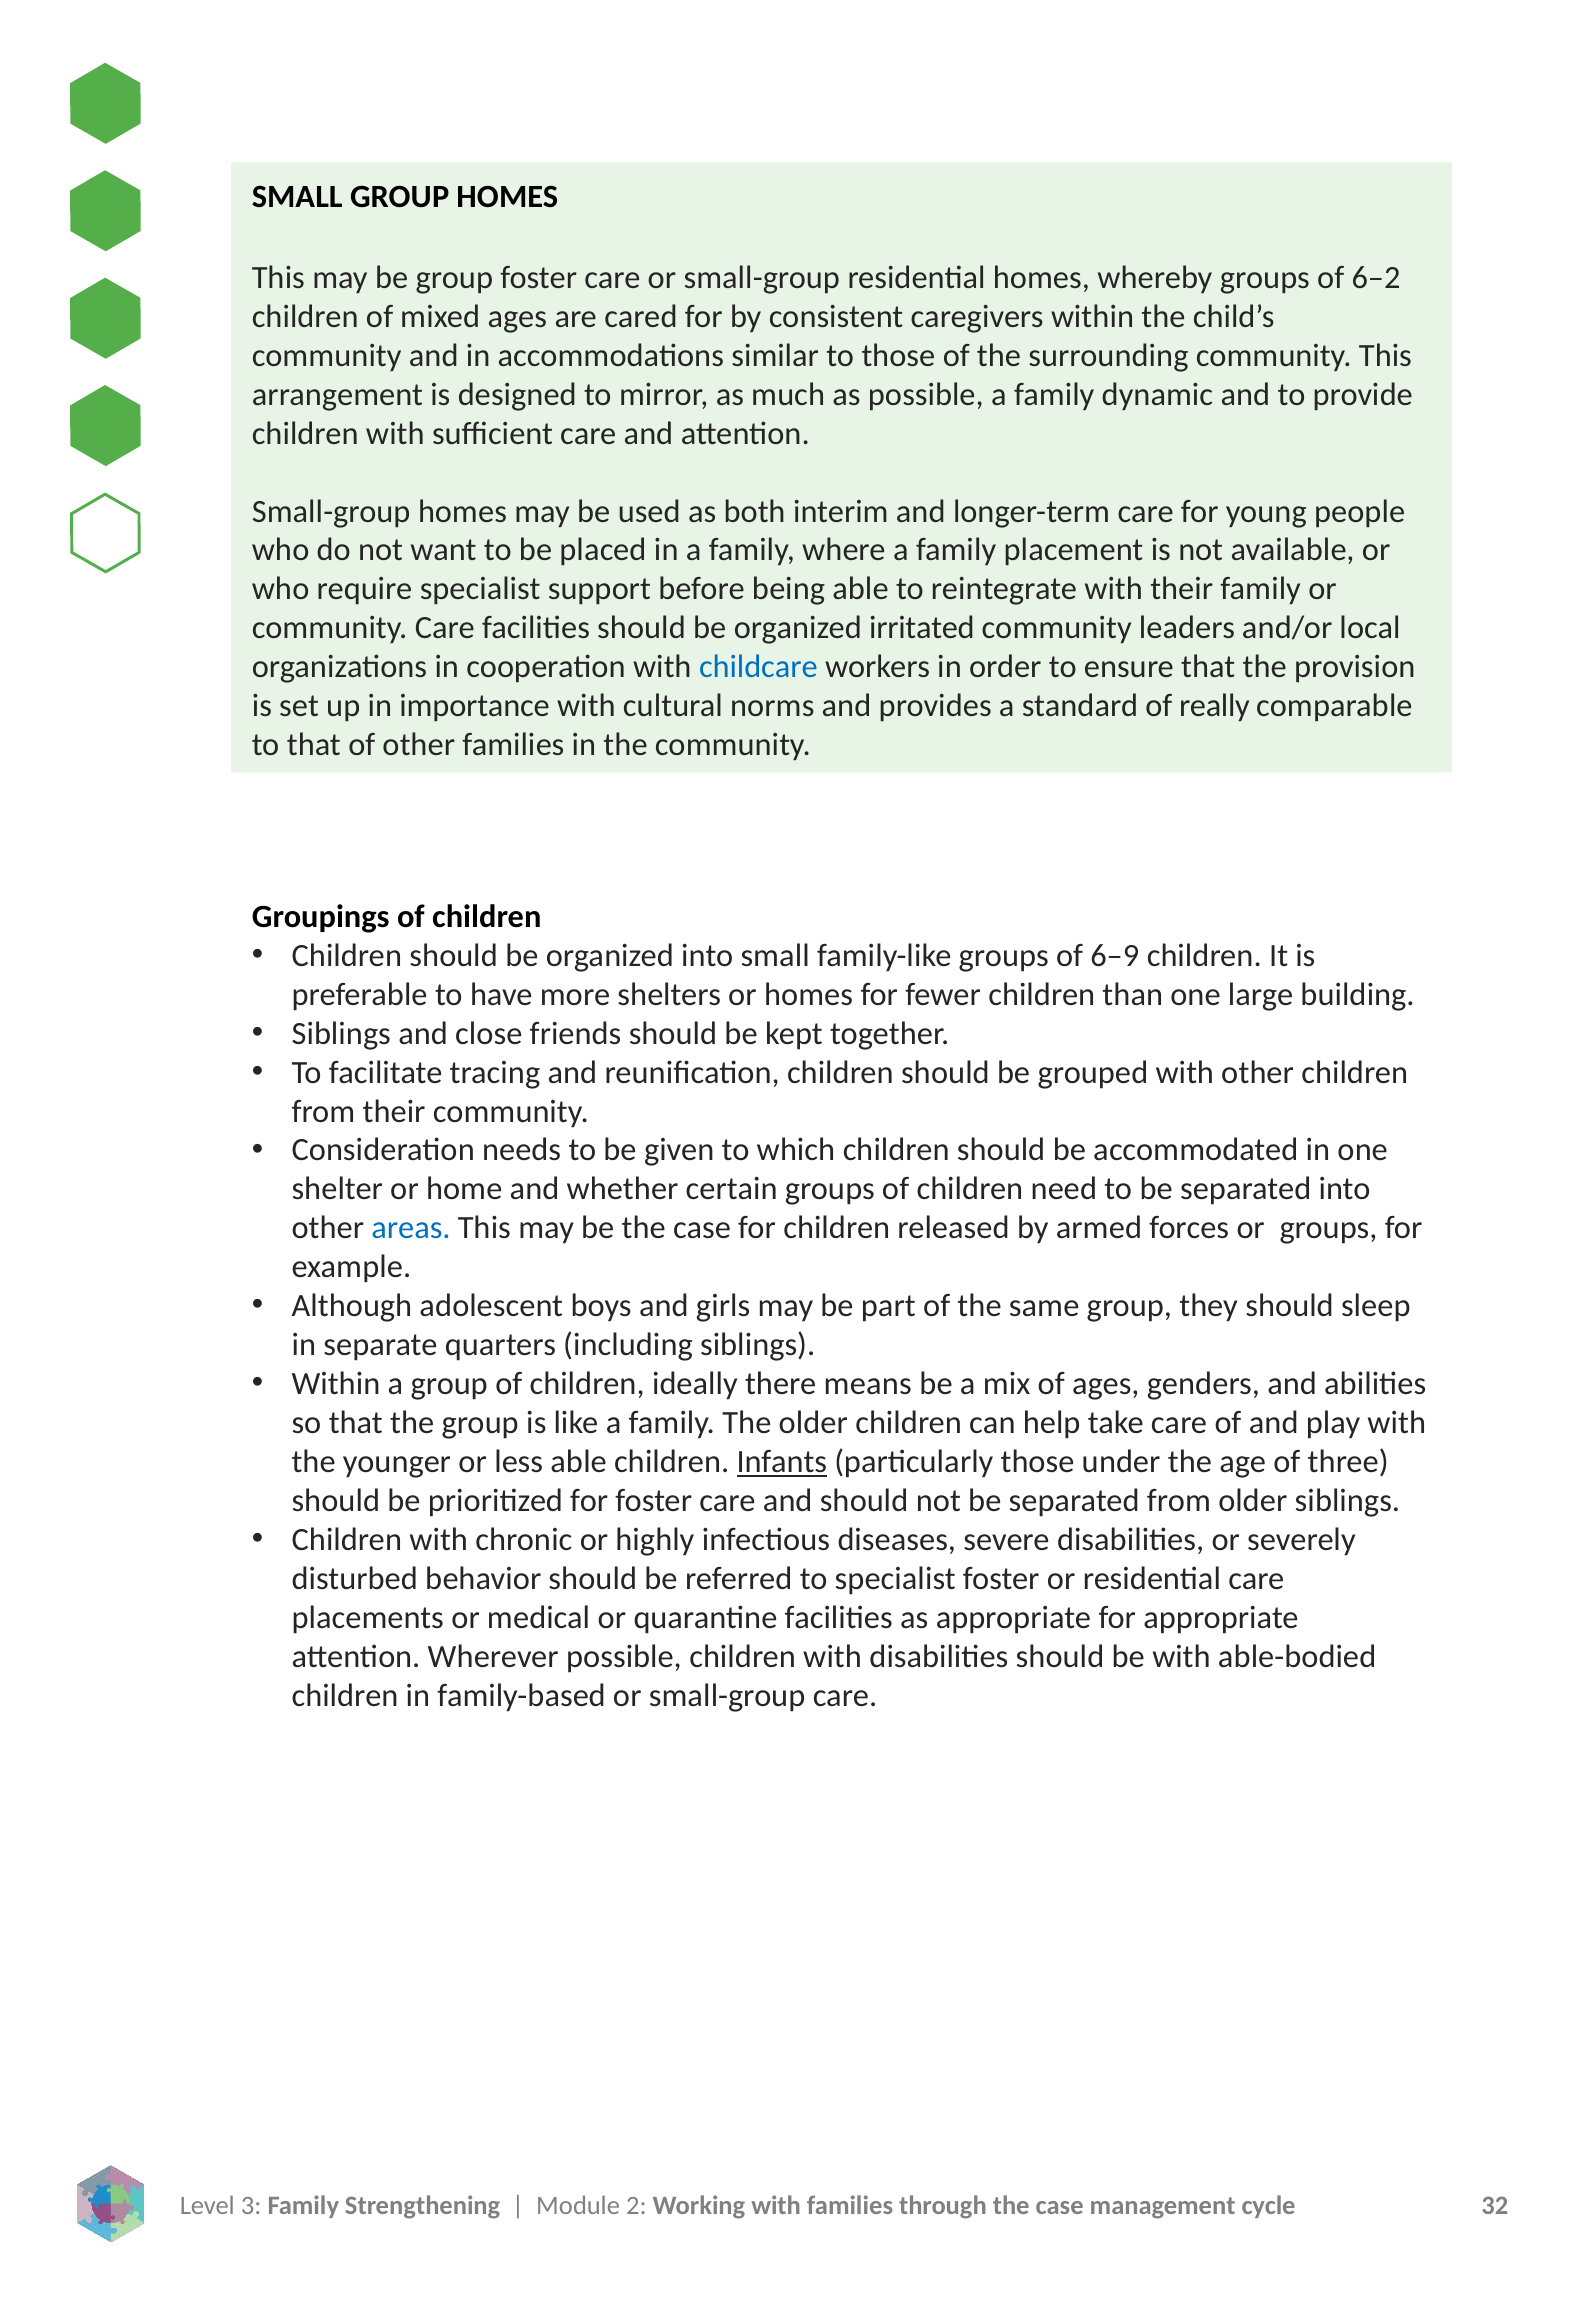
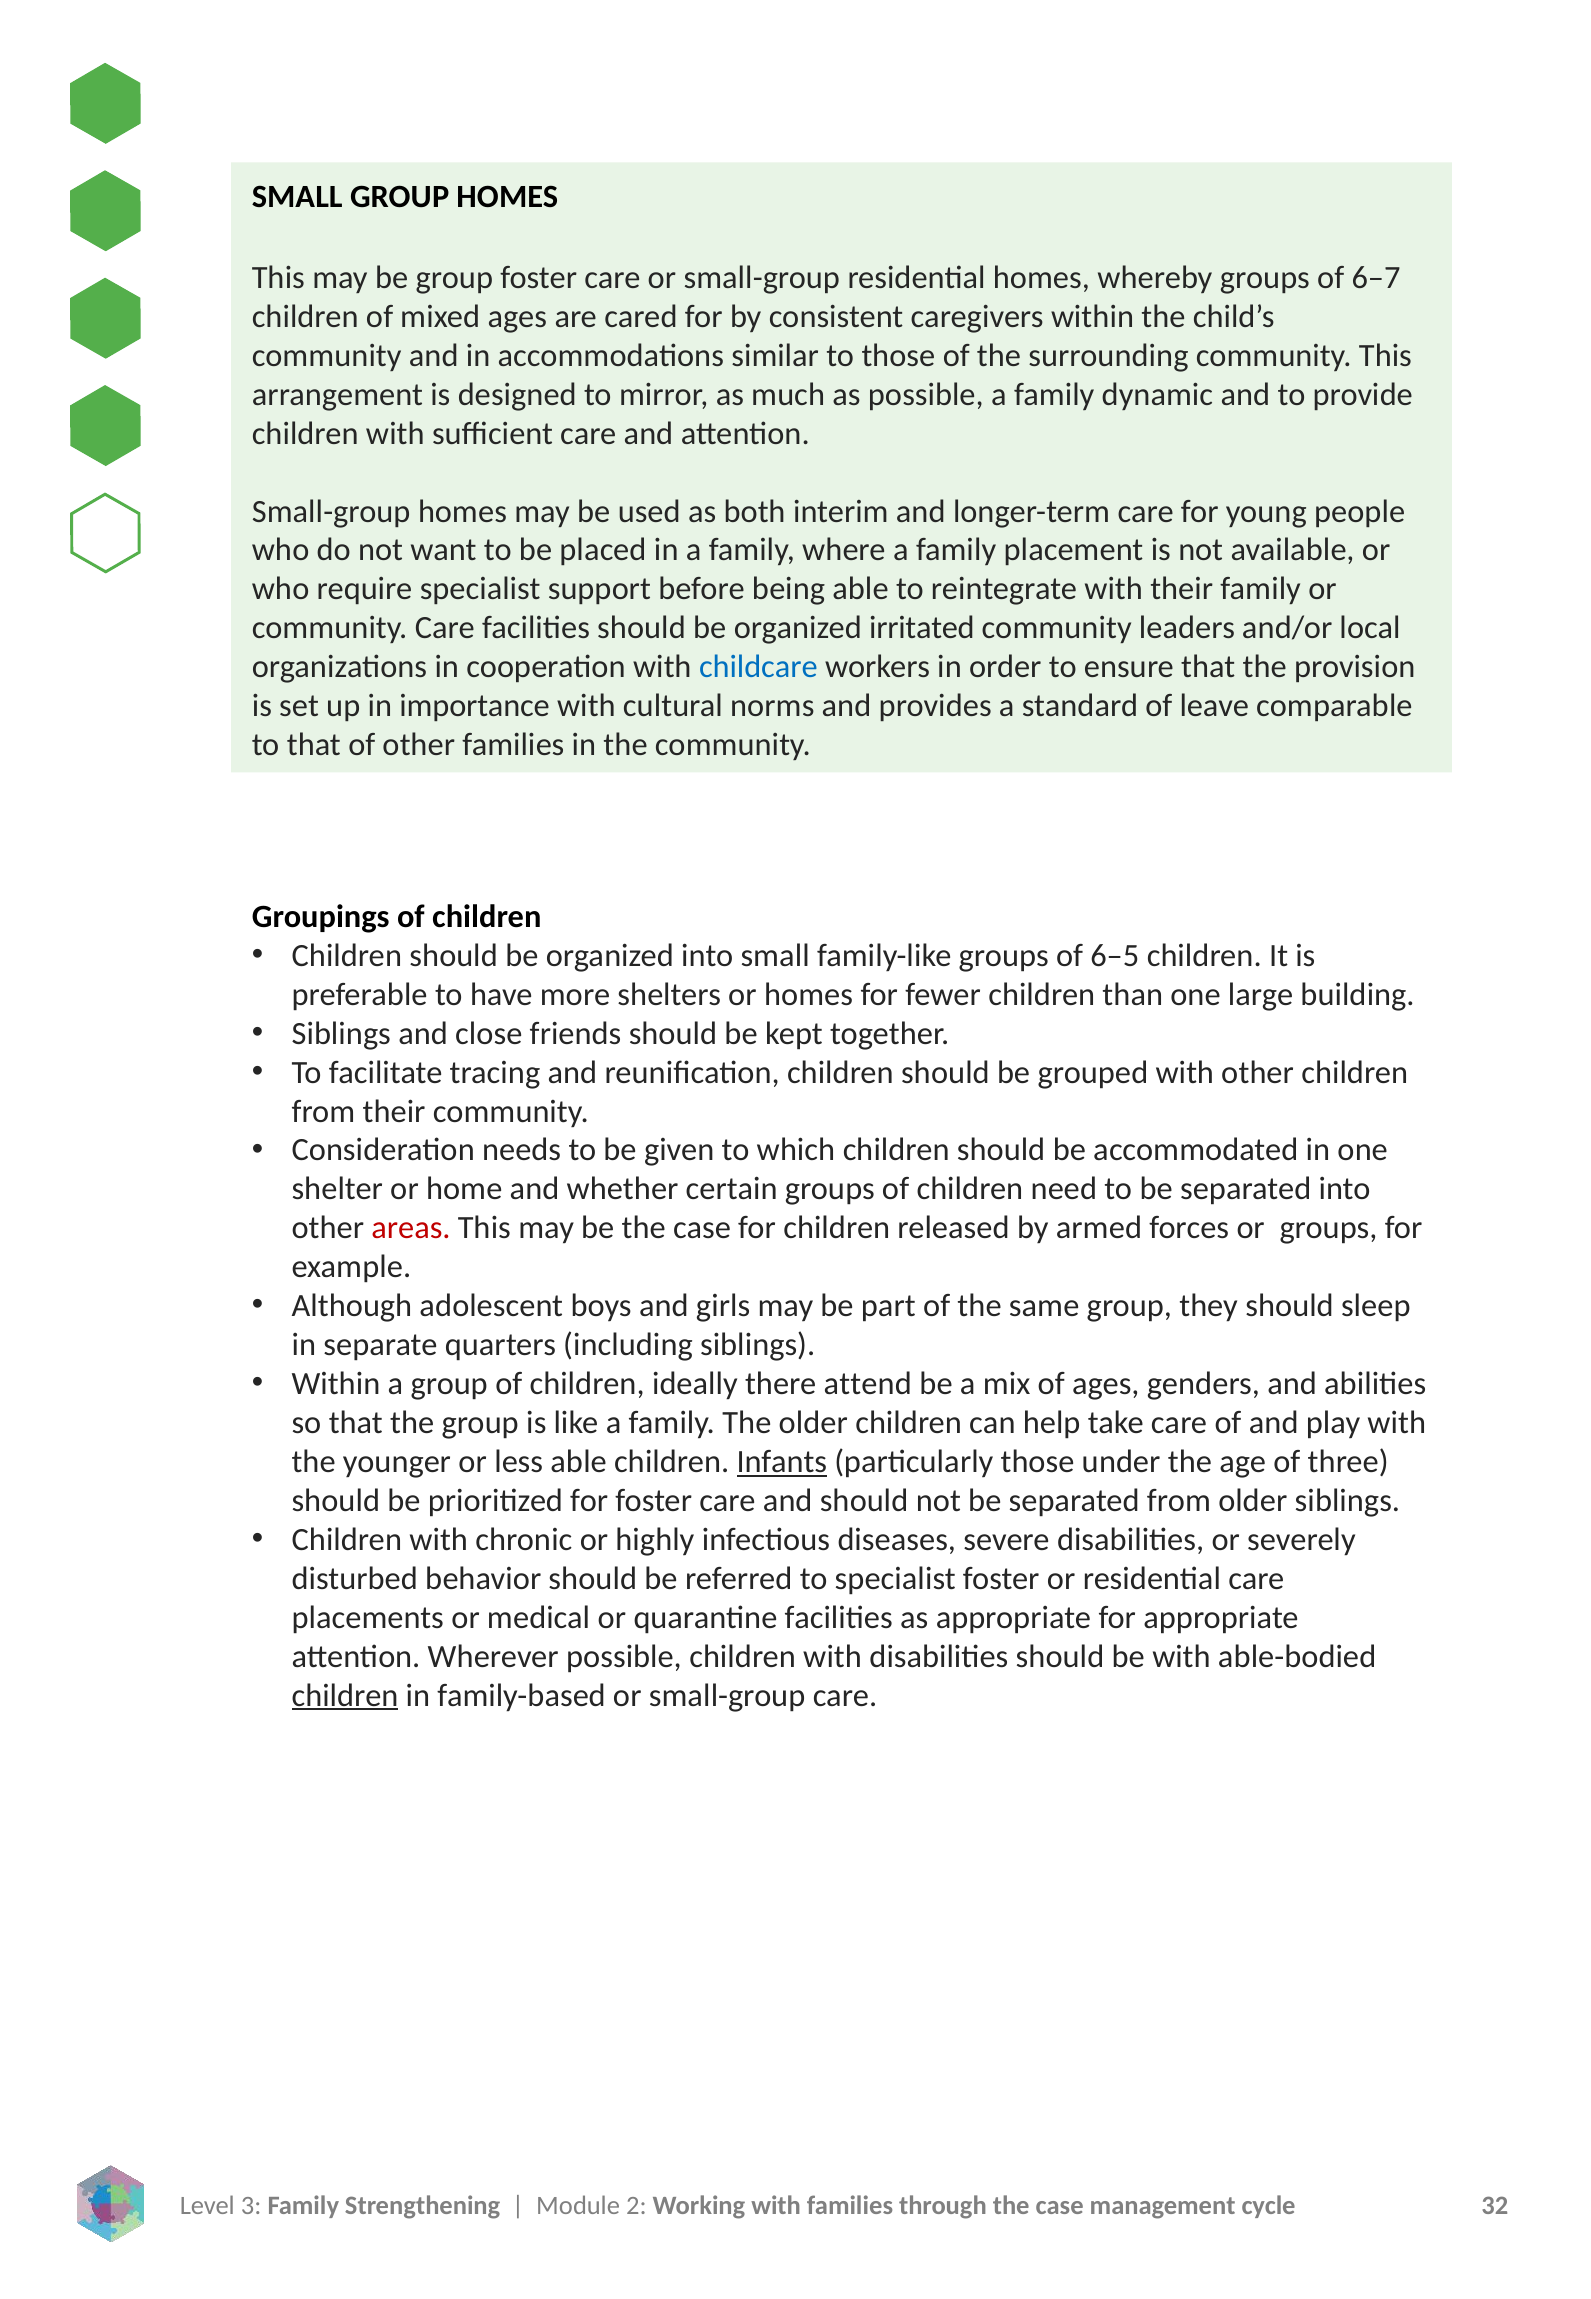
6–2: 6–2 -> 6–7 (1376, 278)
really: really -> leave (1214, 706)
6–9: 6–9 -> 6–5 (1115, 955)
areas colour: blue -> red (411, 1228)
means: means -> attend (868, 1383)
children underline: none -> present (345, 1695)
